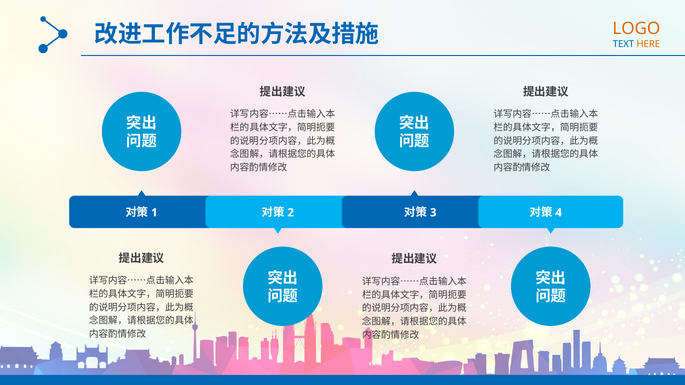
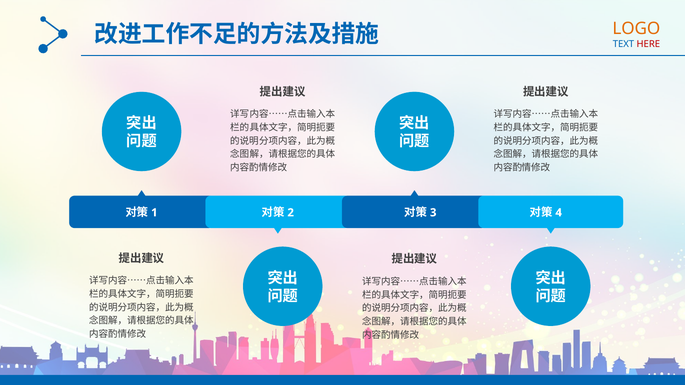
HERE colour: orange -> red (648, 44)
